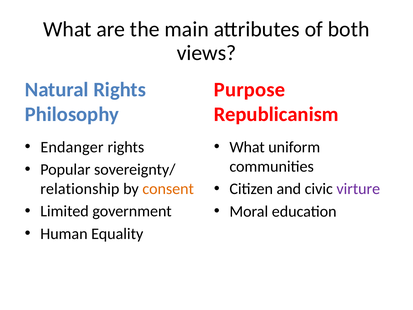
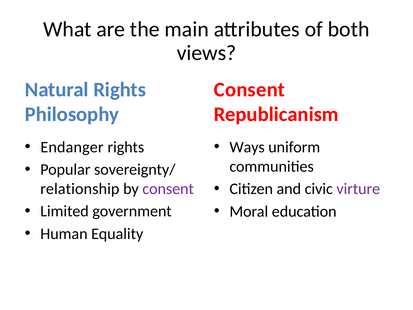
Purpose: Purpose -> Consent (250, 90)
What: What -> Ways (247, 147)
consent colour: orange -> purple (168, 189)
